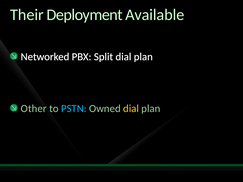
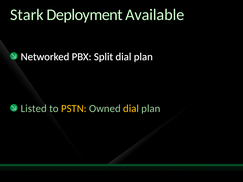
Their: Their -> Stark (27, 15)
Other: Other -> Listed (34, 109)
PSTN colour: light blue -> yellow (74, 109)
